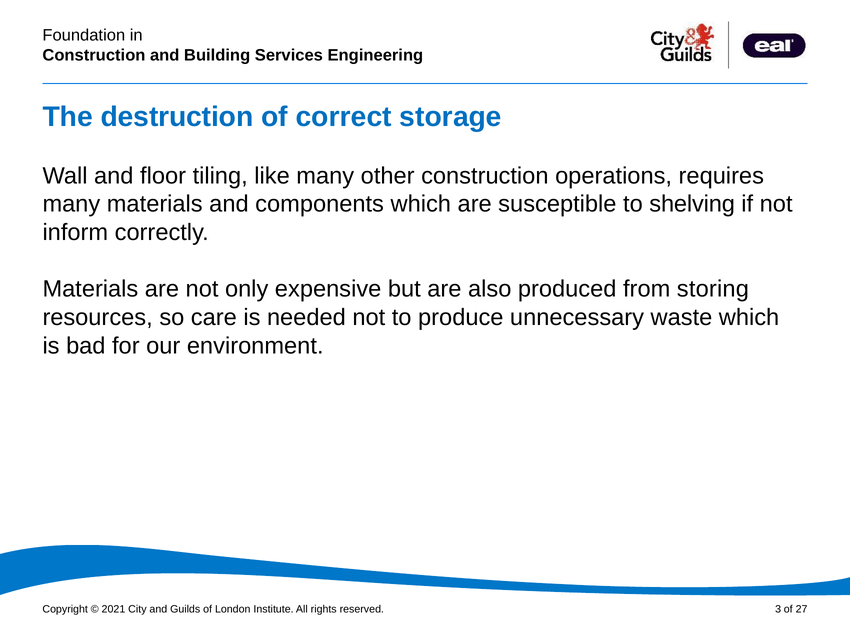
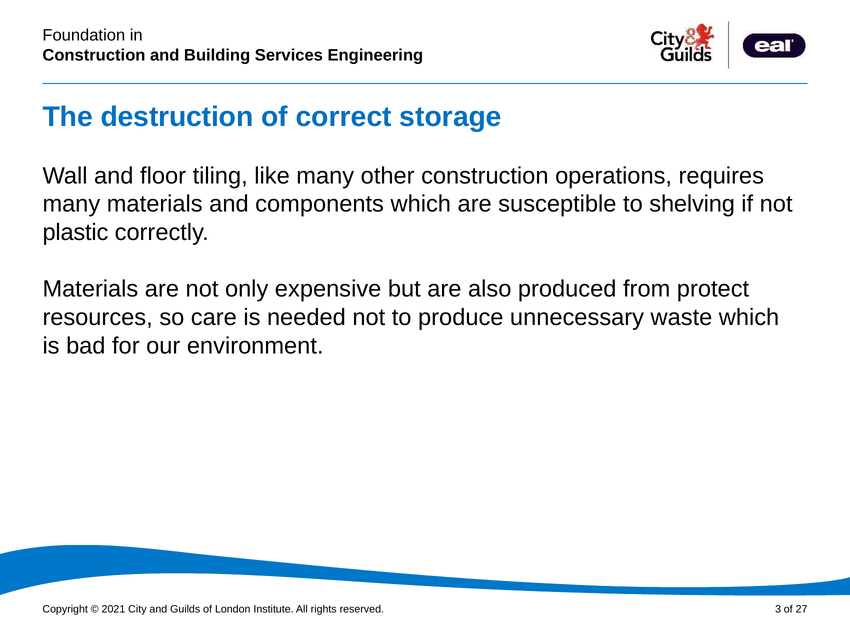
inform: inform -> plastic (75, 233)
storing: storing -> protect (713, 289)
